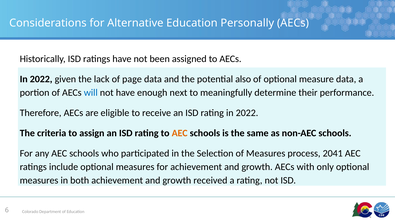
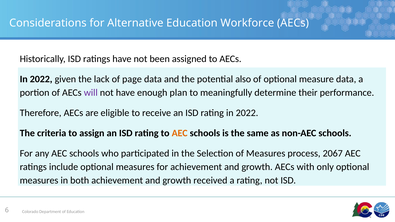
Personally: Personally -> Workforce (247, 23)
will colour: blue -> purple (91, 93)
next: next -> plan (178, 93)
2041: 2041 -> 2067 (333, 153)
